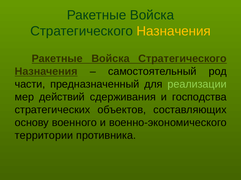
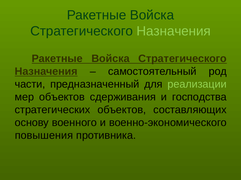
Назначения colour: yellow -> light green (174, 31)
мер действий: действий -> объектов (62, 97)
территории: территории -> повышения (44, 136)
